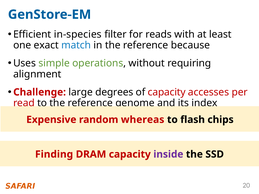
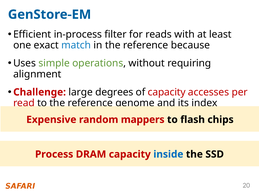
in-species: in-species -> in-process (78, 34)
whereas: whereas -> mappers (143, 120)
Finding: Finding -> Process (54, 154)
inside colour: purple -> blue (168, 154)
